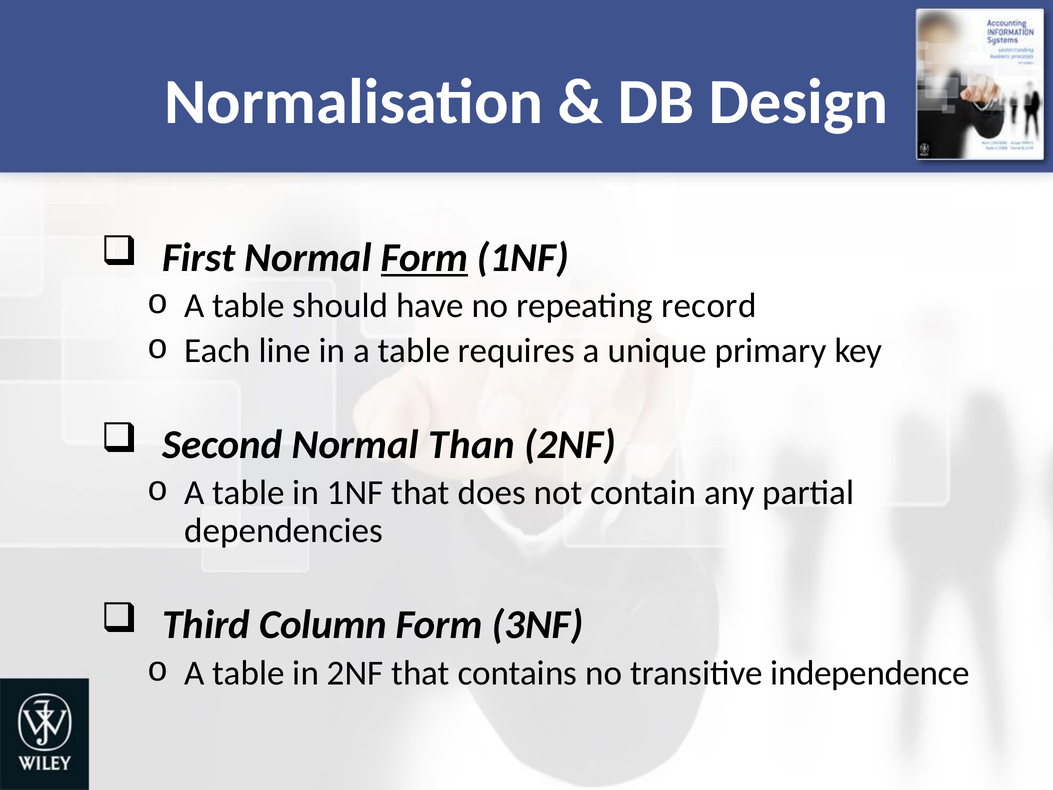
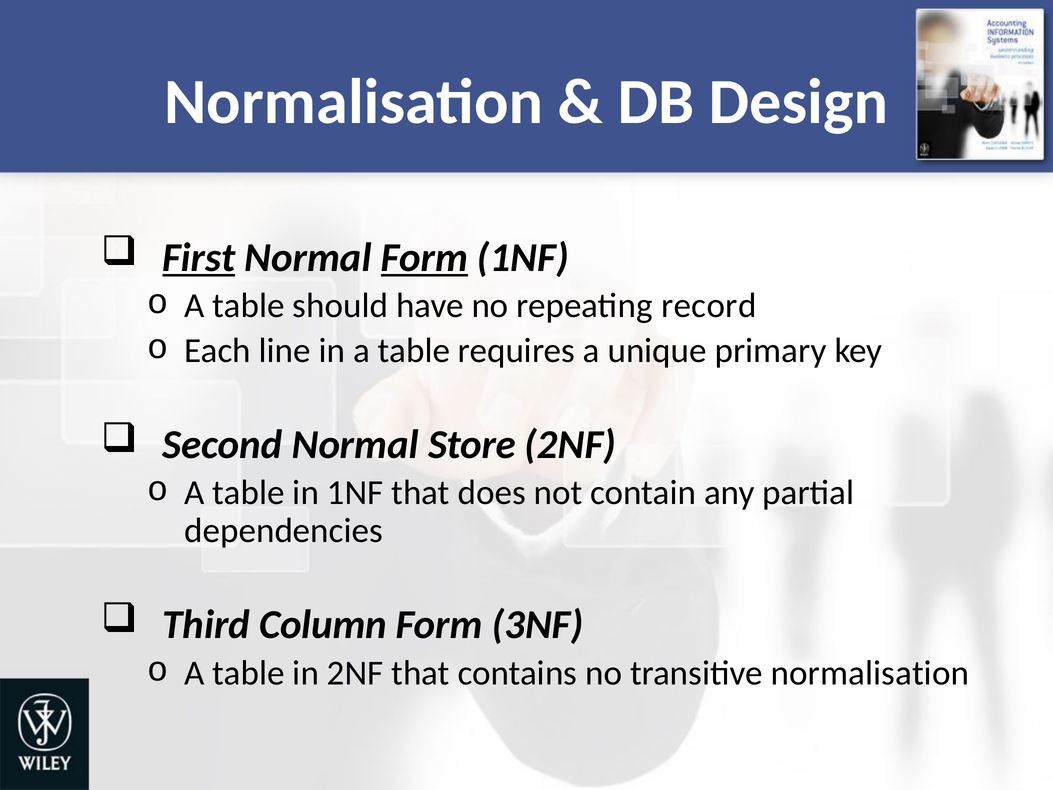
First underline: none -> present (199, 257)
Than: Than -> Store (472, 445)
transitive independence: independence -> normalisation (870, 673)
